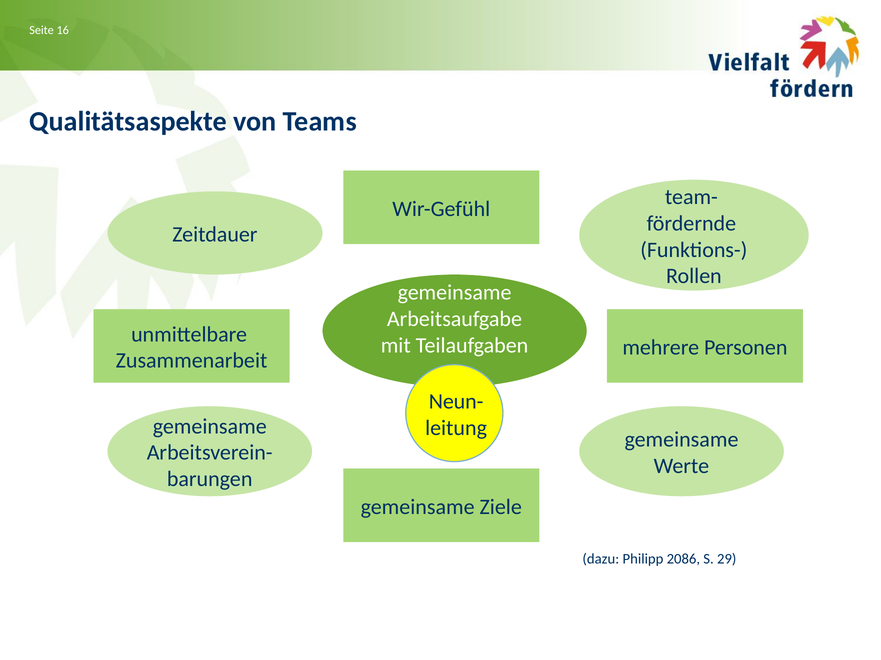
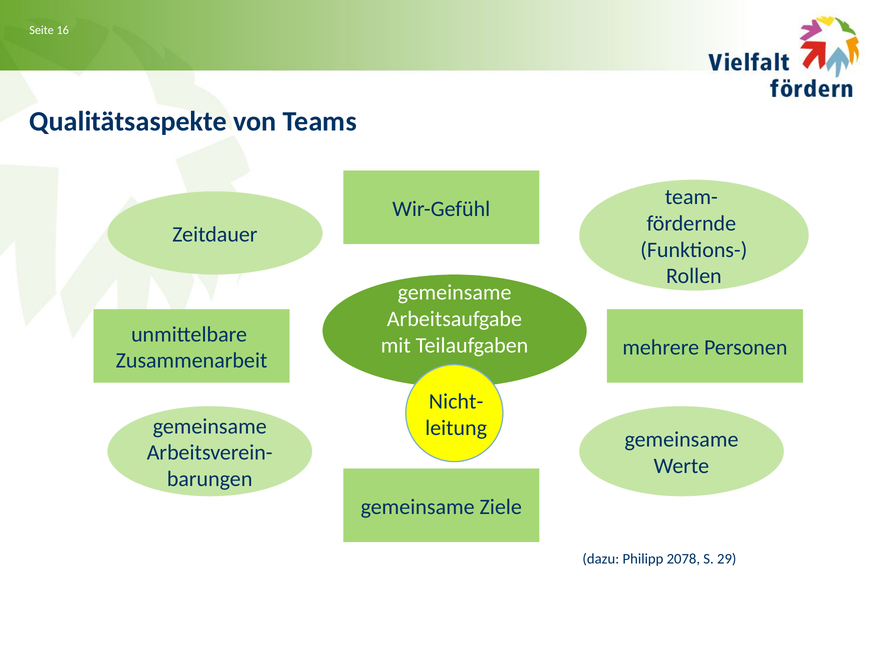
Neun-: Neun- -> Nicht- (456, 402)
2086: 2086 -> 2078 (683, 560)
